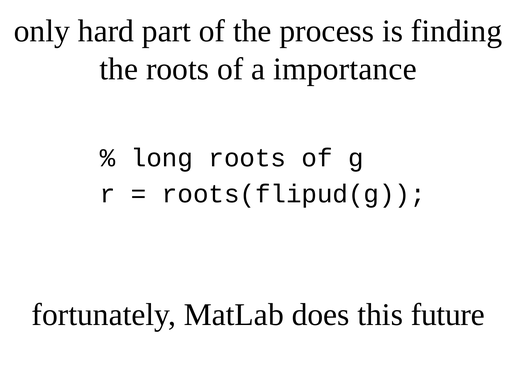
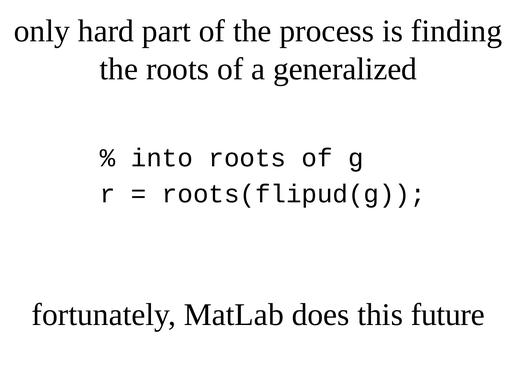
importance: importance -> generalized (345, 69)
long: long -> into (162, 158)
